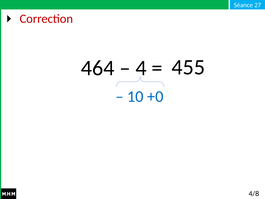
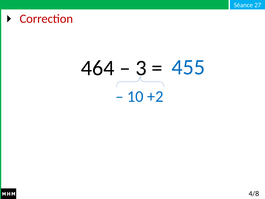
4: 4 -> 3 (141, 68)
455 colour: black -> blue (188, 67)
+0: +0 -> +2 (155, 96)
